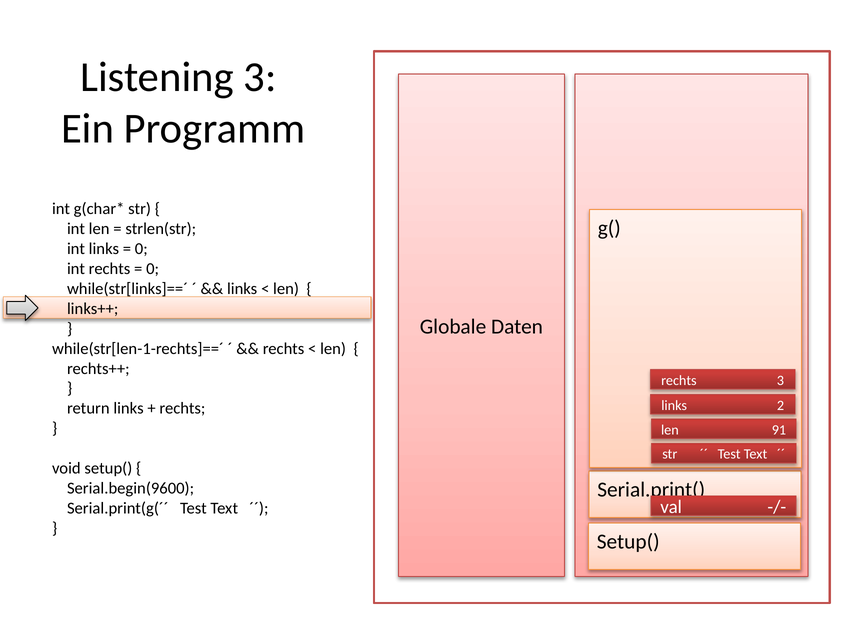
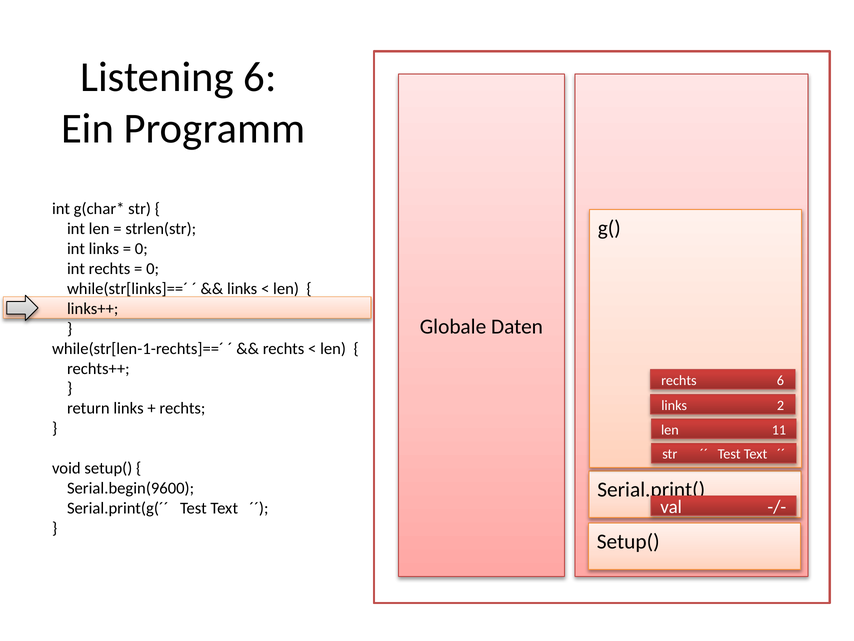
Listening 3: 3 -> 6 (260, 77)
3: 3 -> 6 (780, 380)
91: 91 -> 11 (779, 429)
